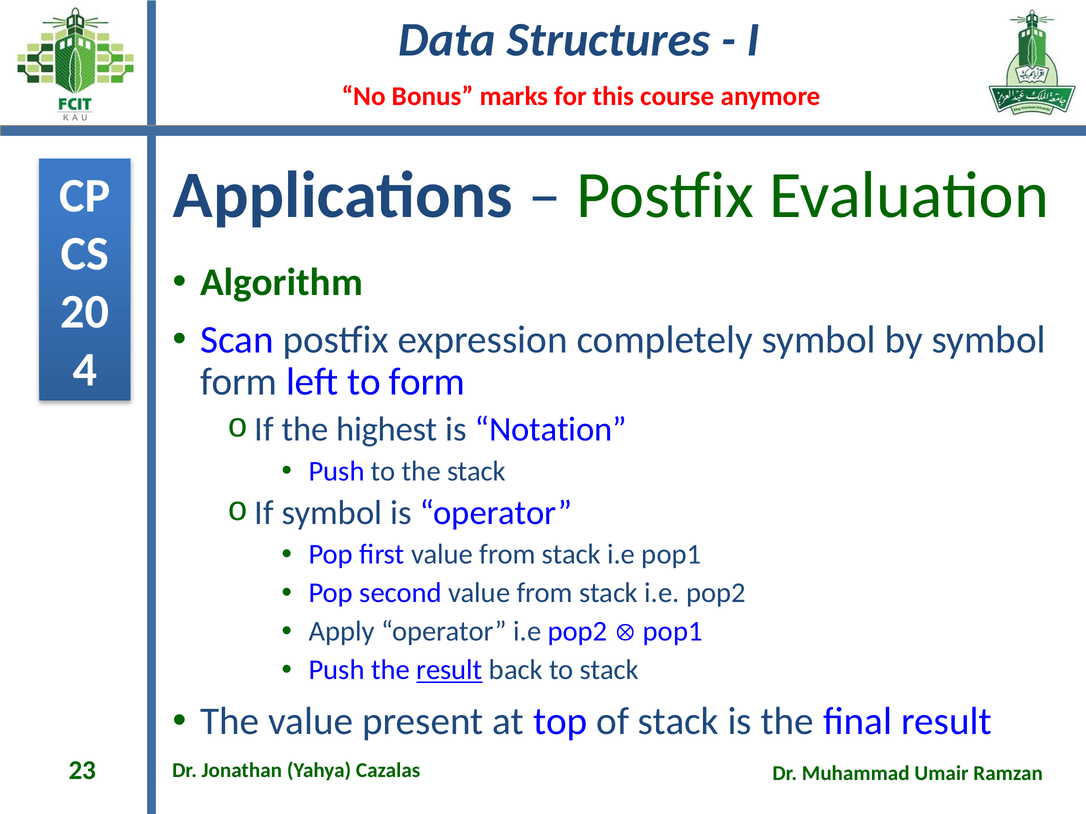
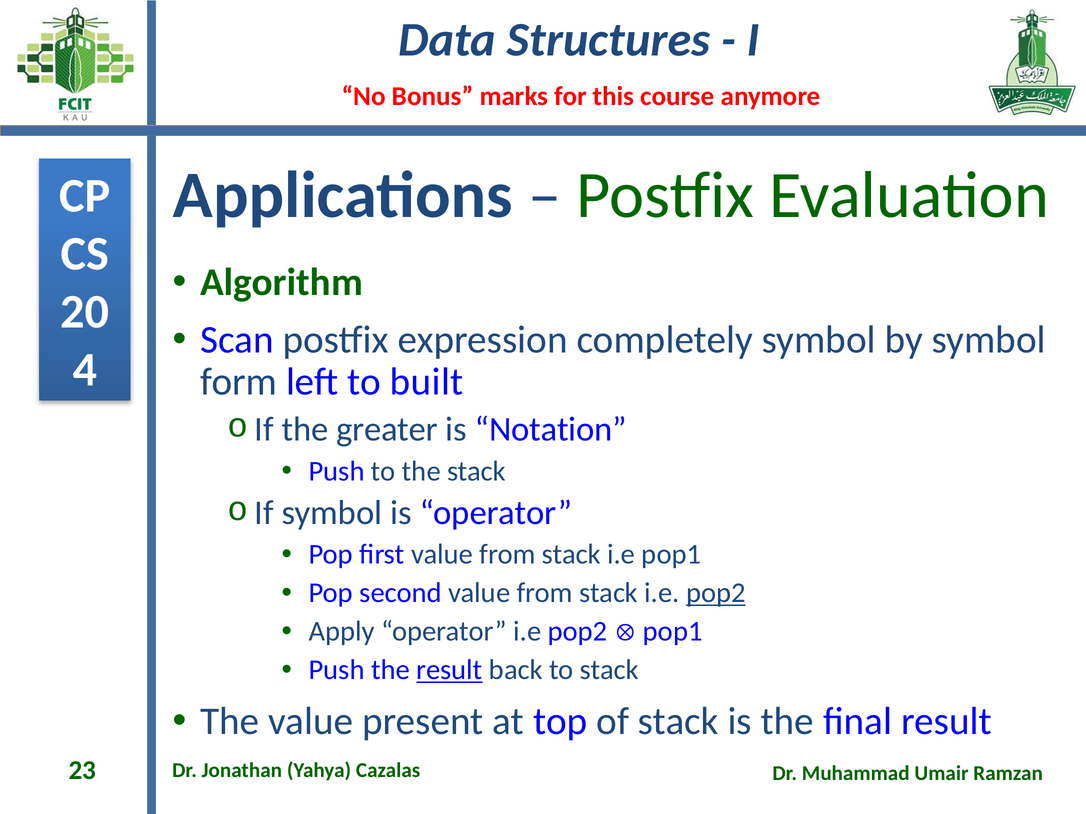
to form: form -> built (427, 382)
highest: highest -> greater (387, 430)
pop2 underline: none -> present (716, 593)
